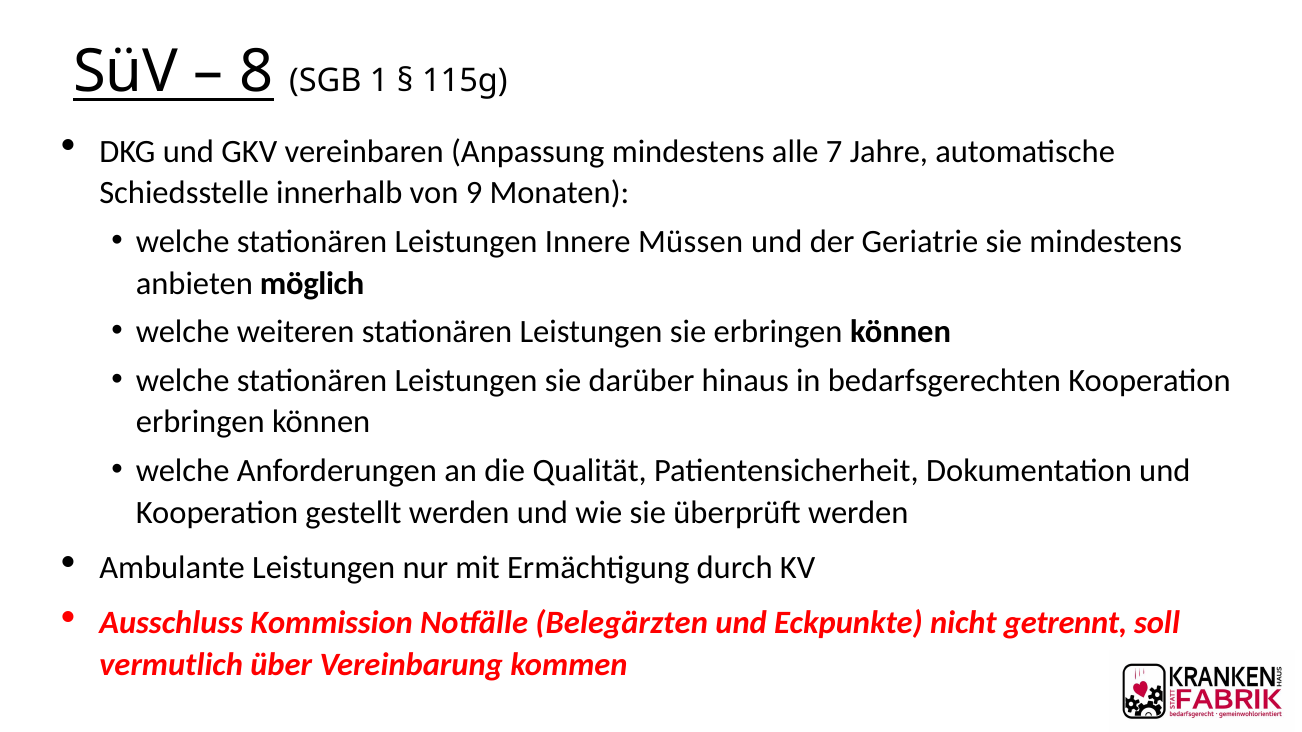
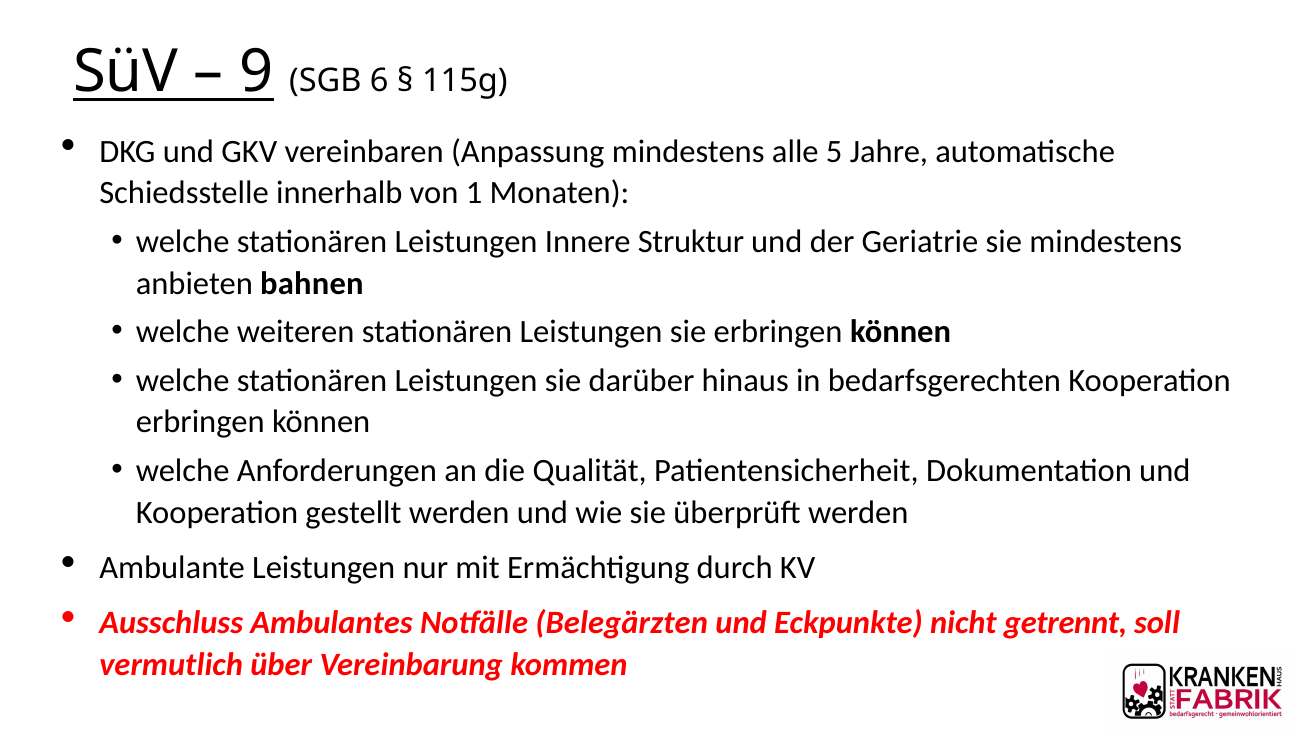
8: 8 -> 9 (256, 72)
1: 1 -> 6 (379, 81)
7: 7 -> 5 (834, 151)
9: 9 -> 1 (474, 193)
Müssen: Müssen -> Struktur (691, 242)
möglich: möglich -> bahnen (312, 284)
Kommission: Kommission -> Ambulantes (332, 623)
